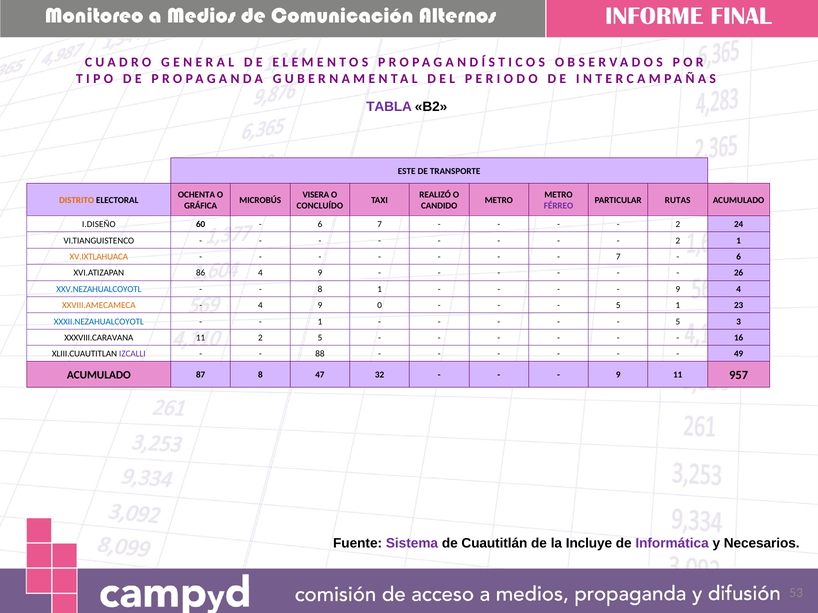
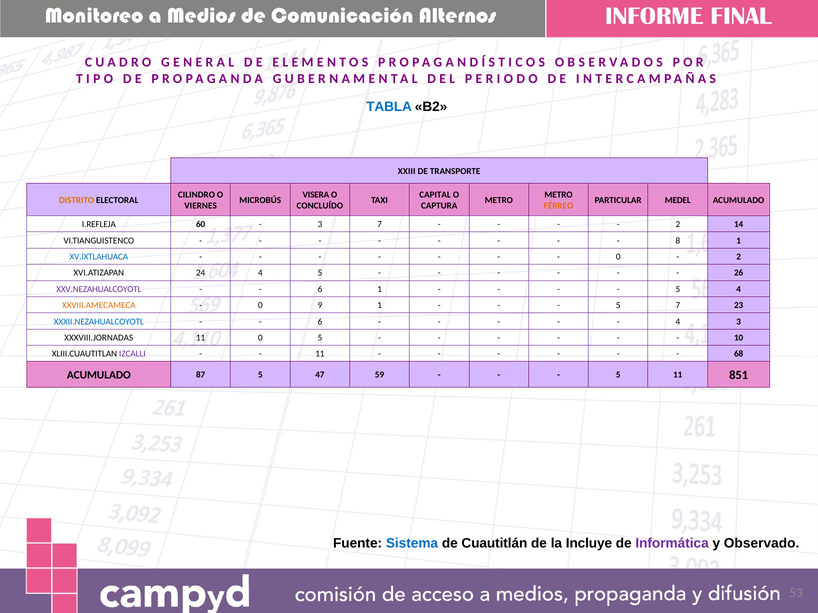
TABLA colour: purple -> blue (389, 107)
ESTE: ESTE -> XXIII (407, 171)
OCHENTA: OCHENTA -> CILINDRO (196, 195)
REALIZÓ: REALIZÓ -> CAPITAL (435, 195)
RUTAS: RUTAS -> MEDEL (678, 200)
GRÁFICA: GRÁFICA -> VIERNES (201, 206)
CANDIDO: CANDIDO -> CAPTURA (439, 206)
FÉRREO colour: purple -> orange (558, 206)
I.DISEÑO: I.DISEÑO -> I.REFLEJA (99, 225)
6: 6 -> 3 (320, 225)
24: 24 -> 14 (739, 225)
2: 2 -> 8 (678, 241)
XV.IXTLAHUACA colour: orange -> blue (99, 257)
7: 7 -> 0 (618, 257)
6: 6 -> 2 (739, 257)
86: 86 -> 24 (201, 273)
9: 9 -> 5 (320, 273)
XXV.NEZAHUALCOYOTL colour: blue -> purple (99, 289)
8: 8 -> 6 (320, 289)
9: 9 -> 5 (678, 289)
4: 4 -> 0 (260, 306)
9 0: 0 -> 1 (380, 306)
5 1: 1 -> 7 (678, 306)
1: 1 -> 6 (320, 322)
5: 5 -> 4 (678, 322)
XXXVIII.CARAVANA: XXXVIII.CARAVANA -> XXXVIII.JORNADAS (99, 338)
11 2: 2 -> 0 (260, 338)
16: 16 -> 10 (739, 338)
88: 88 -> 11 (320, 354)
49: 49 -> 68 (739, 354)
87 8: 8 -> 5 (260, 375)
32: 32 -> 59 (380, 375)
9: 9 -> 5 (618, 375)
957: 957 -> 851 (739, 375)
Sistema colour: purple -> blue (412, 544)
Necesarios: Necesarios -> Observado (762, 544)
